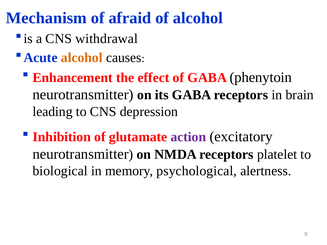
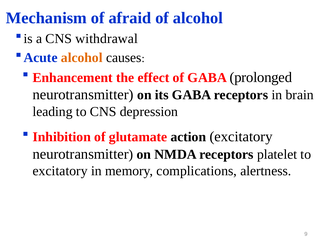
phenytoin: phenytoin -> prolonged (261, 77)
action colour: purple -> black (188, 137)
biological: biological -> excitatory (60, 171)
psychological: psychological -> complications (197, 171)
